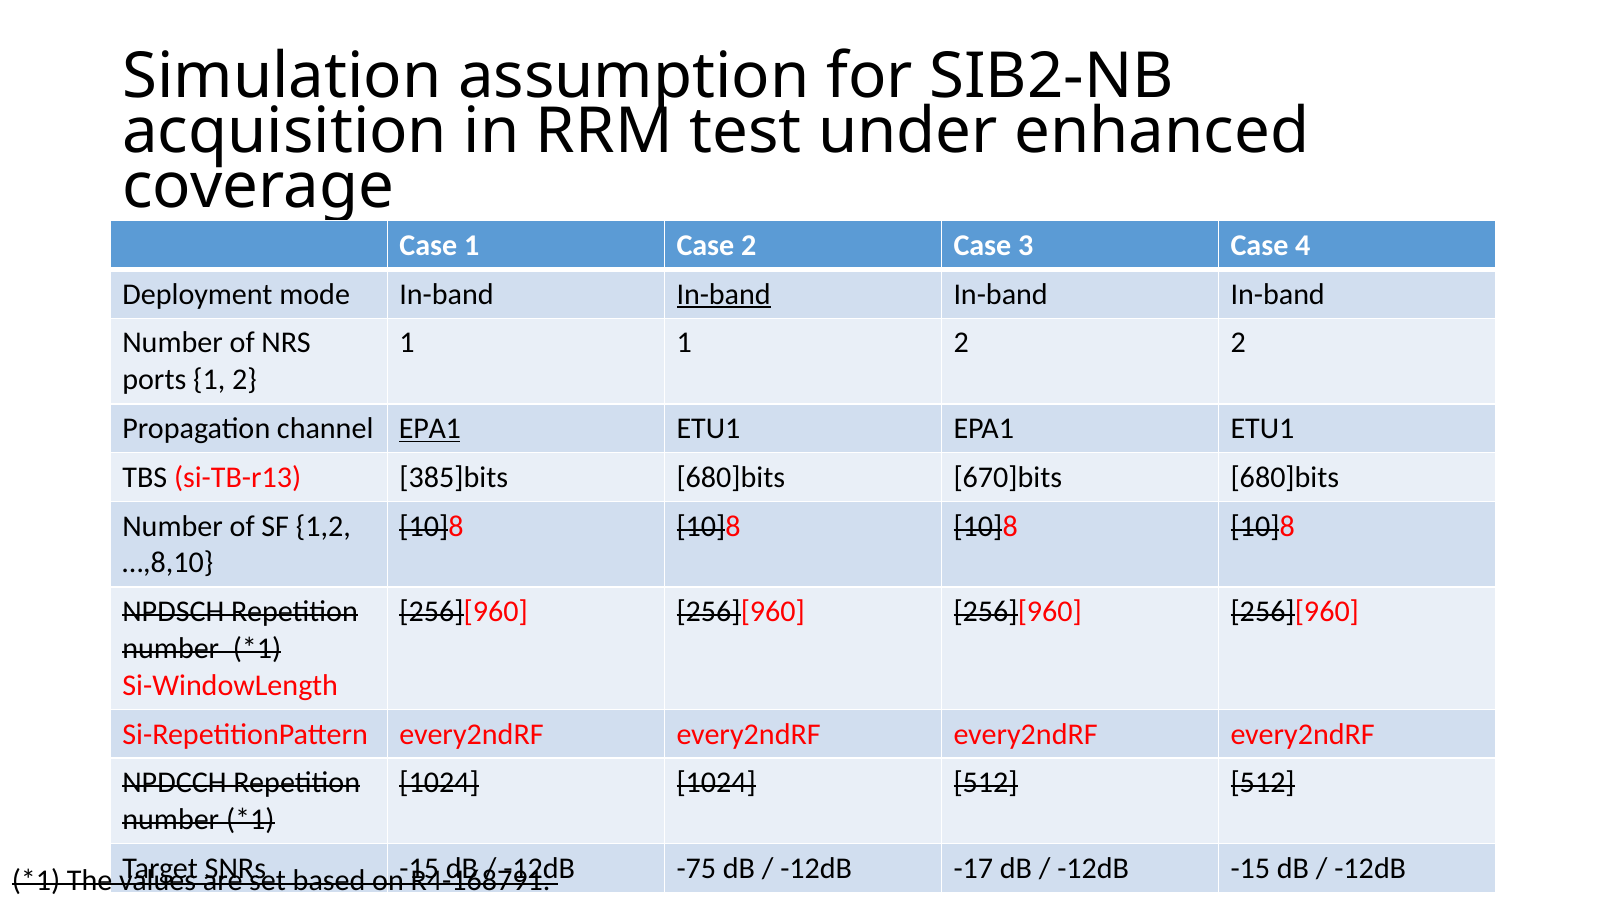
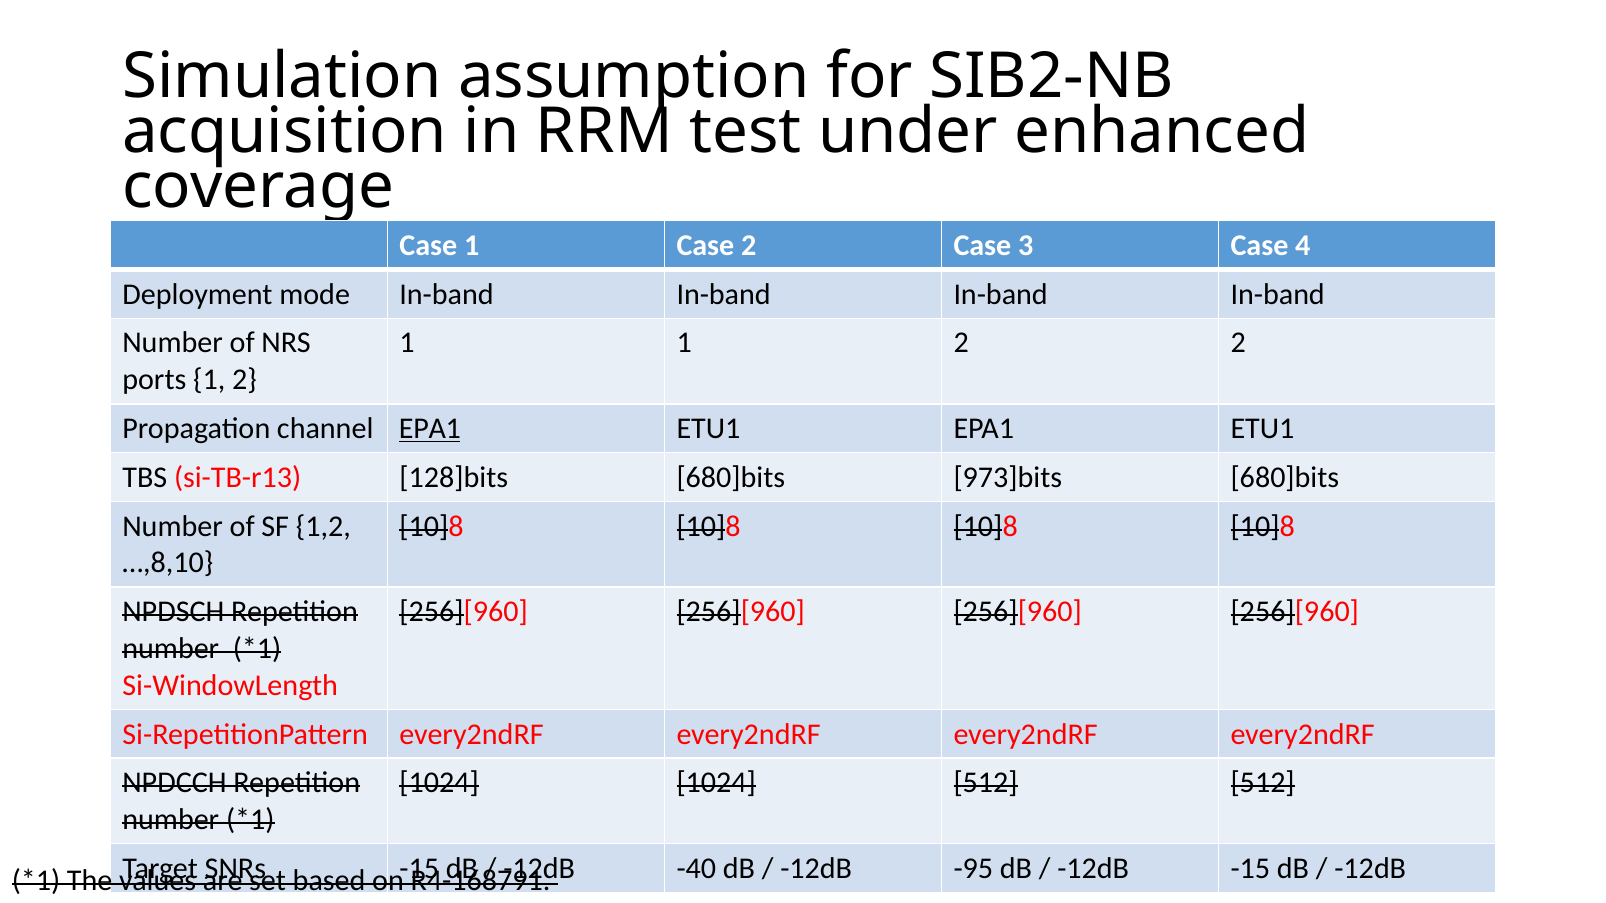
In-band underline: present -> none (724, 294)
385]bits: 385]bits -> 128]bits (454, 478)
670]bits: 670]bits -> 973]bits (1008, 478)
-75: -75 -> -40 (696, 869)
-17: -17 -> -95 (973, 869)
